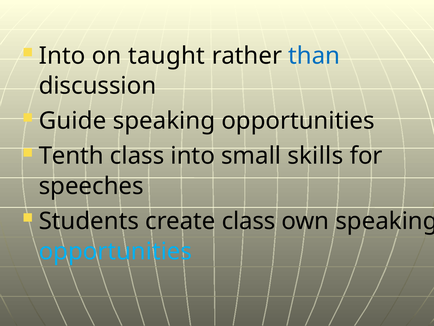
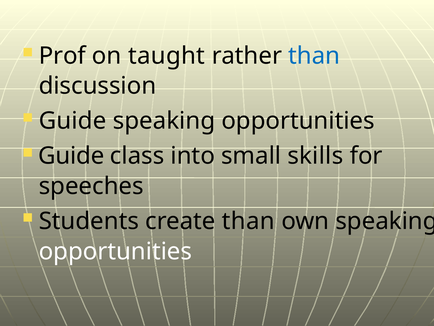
Into: Into -> Prof (62, 56)
Tenth: Tenth -> Guide (71, 156)
create class: class -> than (248, 221)
opportunities colour: light blue -> white (115, 251)
